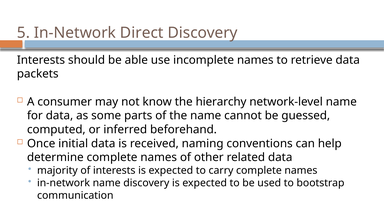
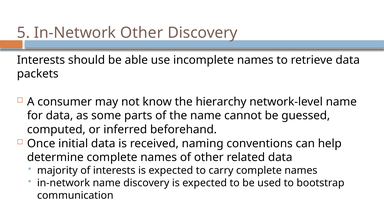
In-Network Direct: Direct -> Other (142, 33)
